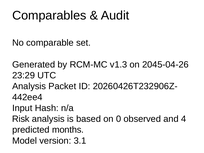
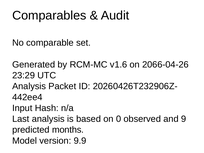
v1.3: v1.3 -> v1.6 (119, 65)
2045-04-26: 2045-04-26 -> 2066-04-26 (165, 65)
Risk: Risk -> Last (21, 119)
4: 4 -> 9 (184, 119)
3.1: 3.1 -> 9.9 (80, 141)
